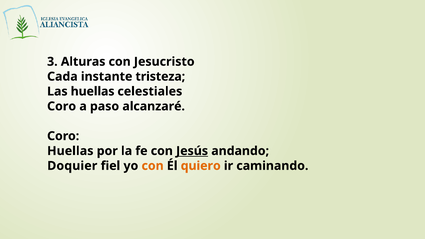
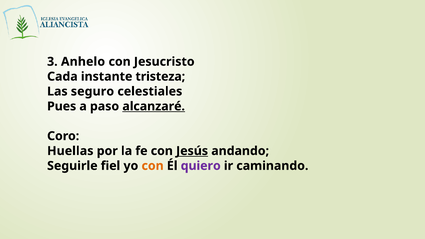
Alturas: Alturas -> Anhelo (83, 62)
Las huellas: huellas -> seguro (92, 91)
Coro: Coro -> Pues (62, 106)
alcanzaré underline: none -> present (154, 106)
Doquier: Doquier -> Seguirle (72, 166)
quiero colour: orange -> purple (201, 166)
